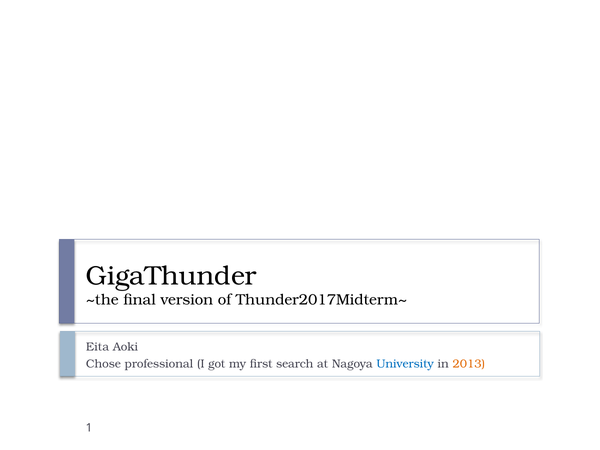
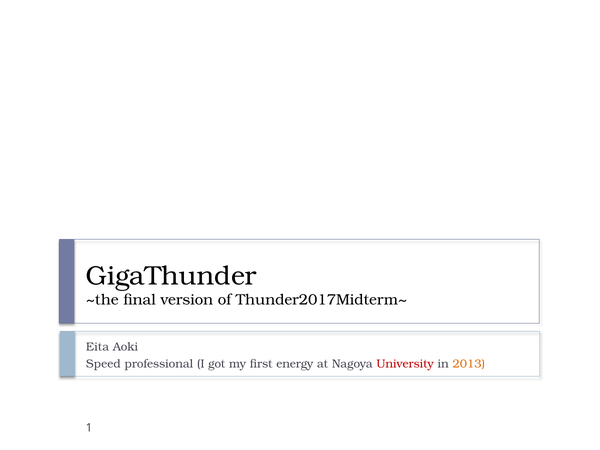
Chose: Chose -> Speed (103, 364)
search: search -> energy (295, 364)
University colour: blue -> red (405, 364)
